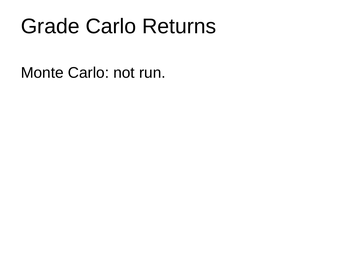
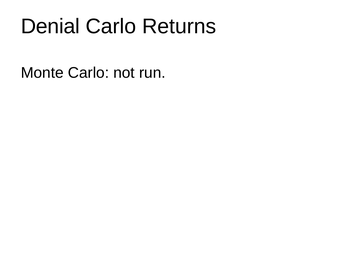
Grade: Grade -> Denial (50, 26)
